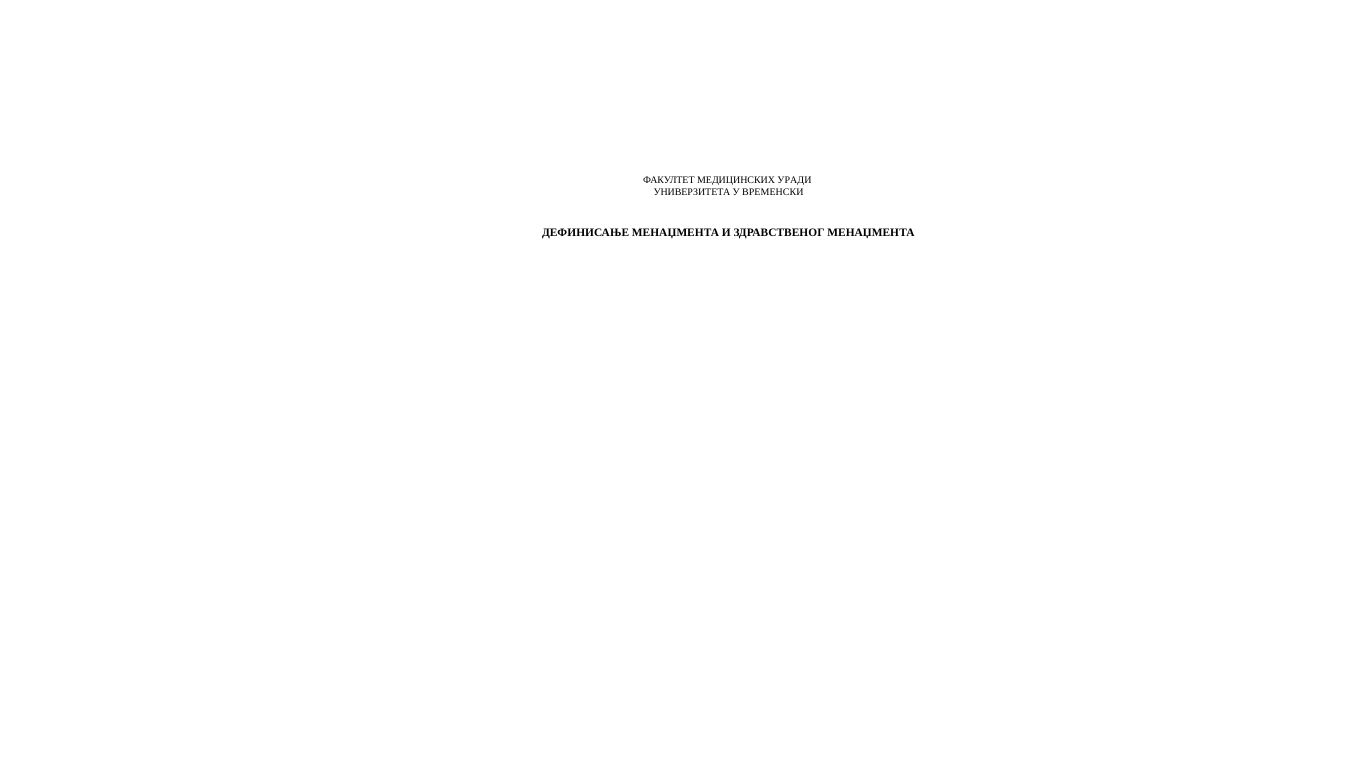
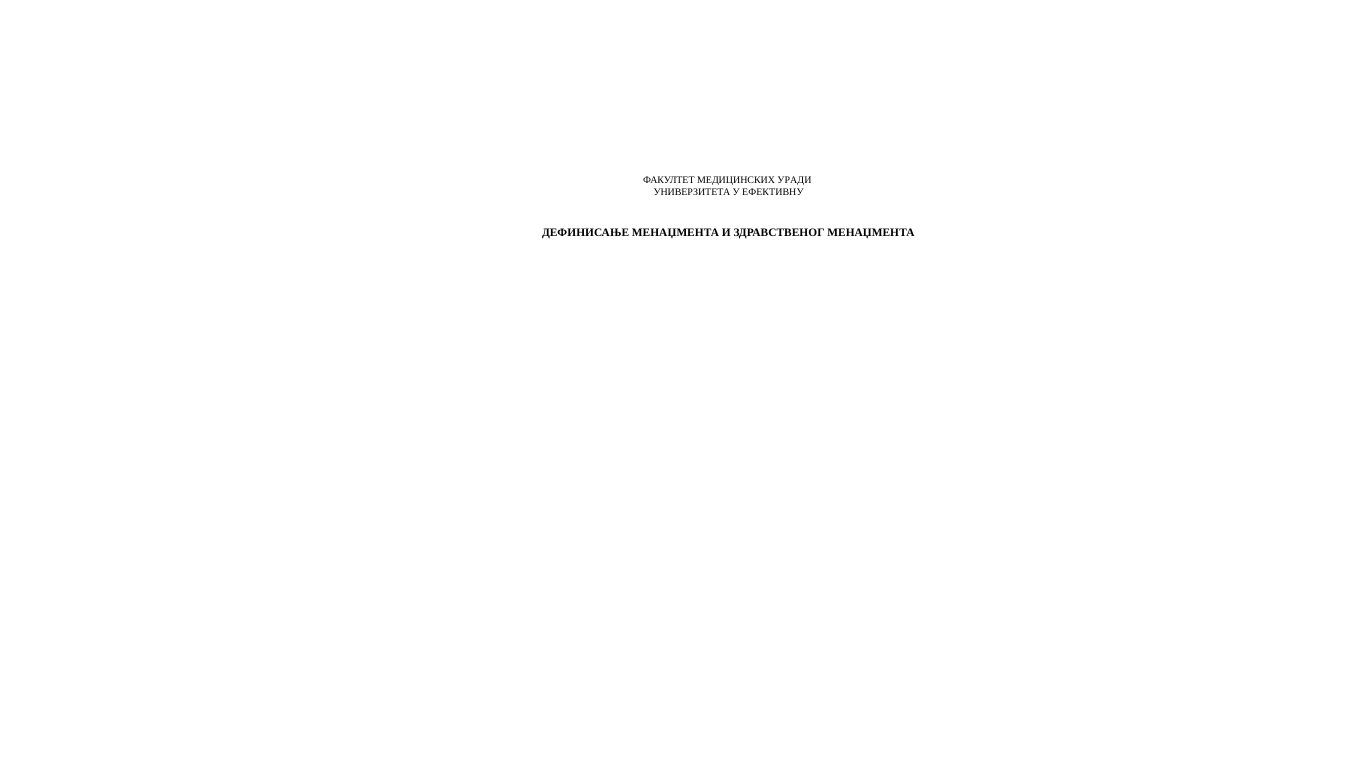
ВРЕМЕНСКИ: ВРЕМЕНСКИ -> ЕФЕКТИВНУ (773, 193)
